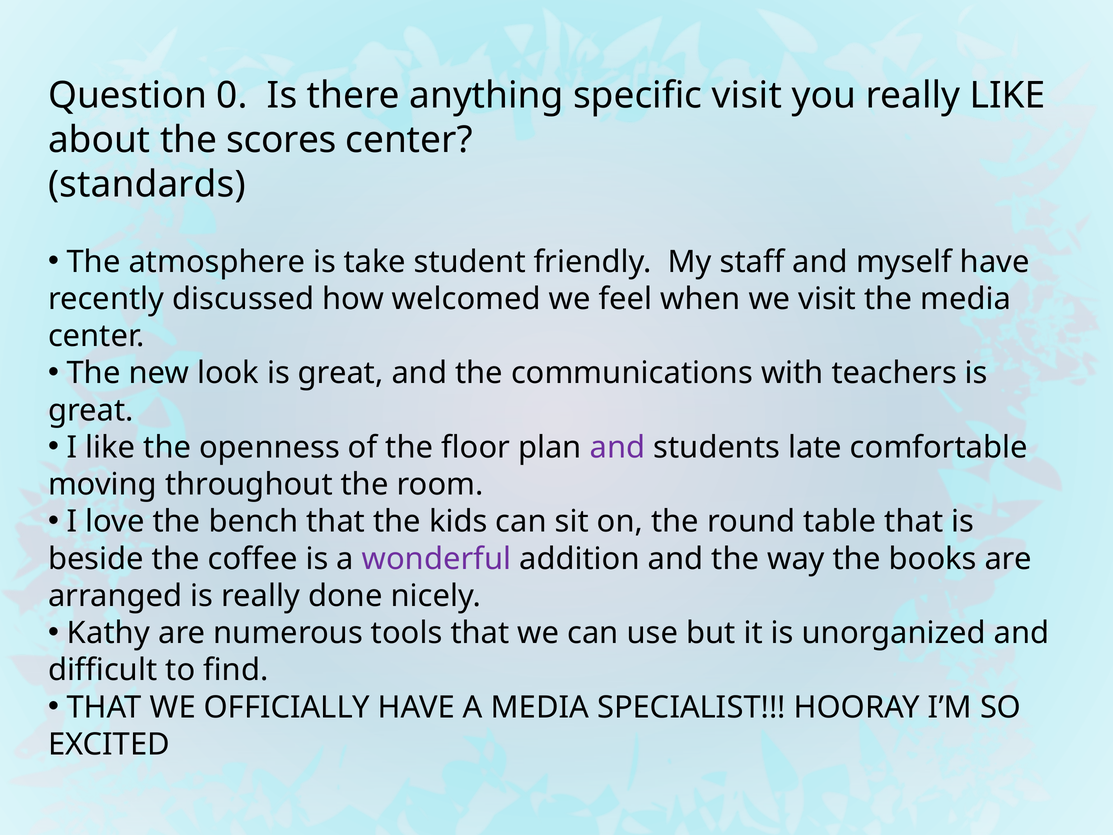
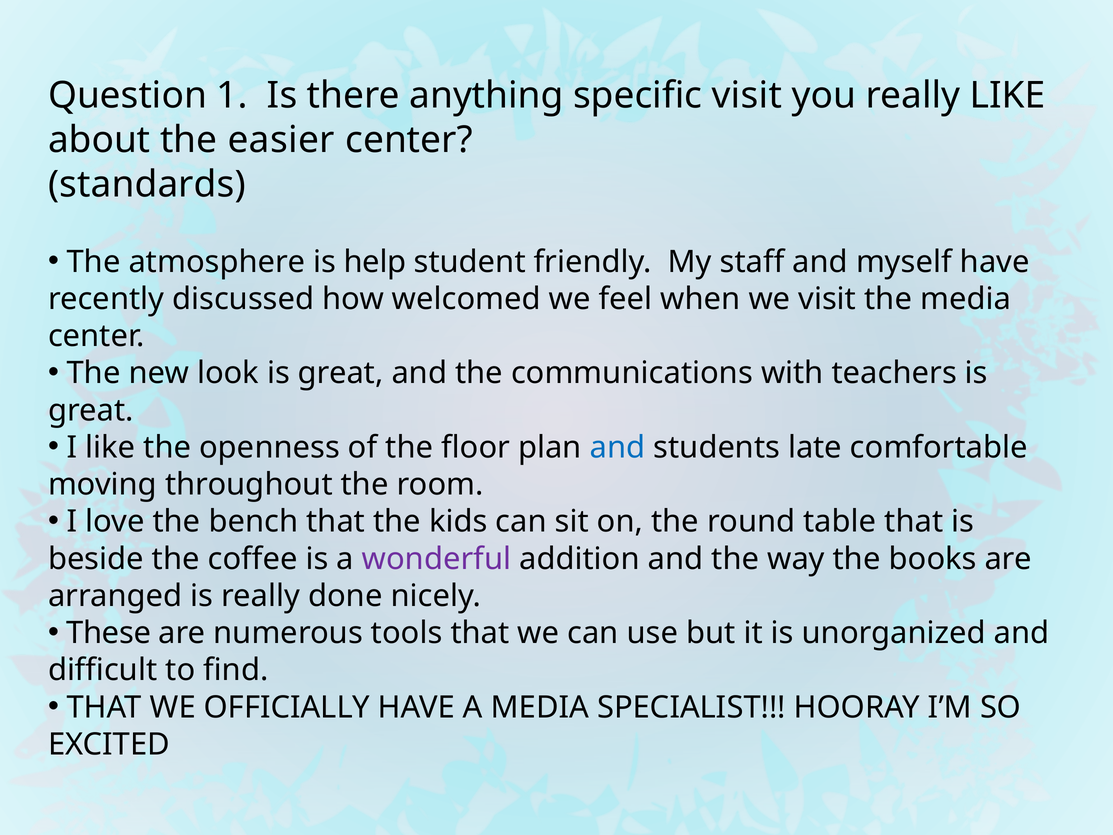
0: 0 -> 1 (232, 95)
scores: scores -> easier (281, 140)
take: take -> help (375, 262)
and colour: purple -> blue (617, 447)
Kathy: Kathy -> These (109, 633)
